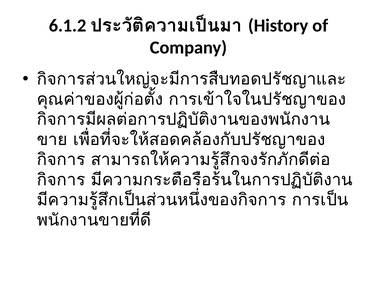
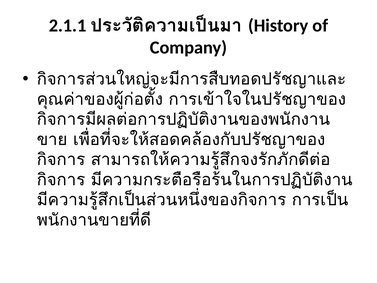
6.1.2: 6.1.2 -> 2.1.1 (68, 25)
